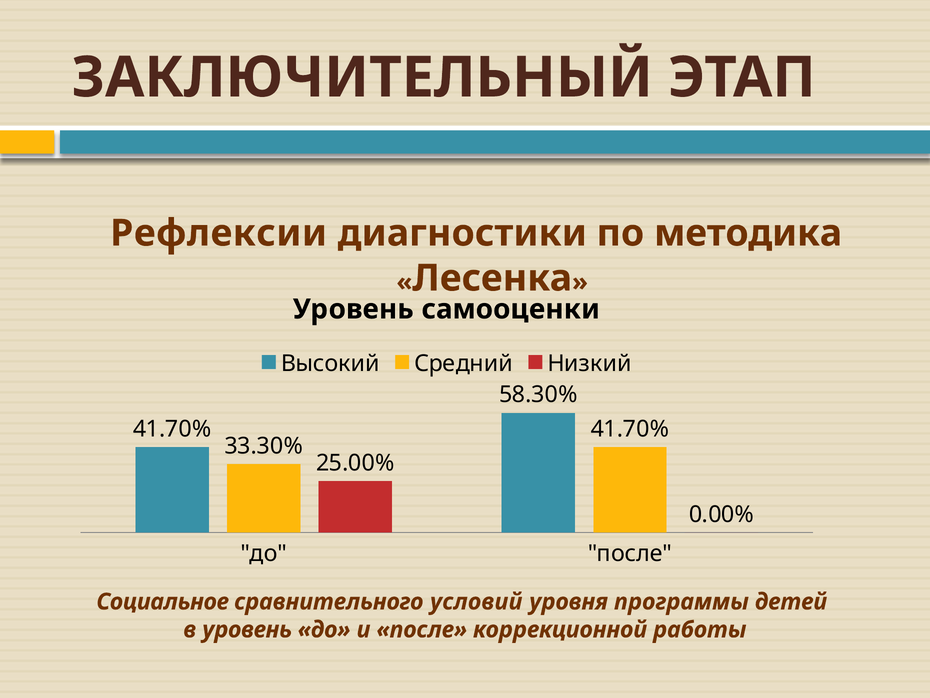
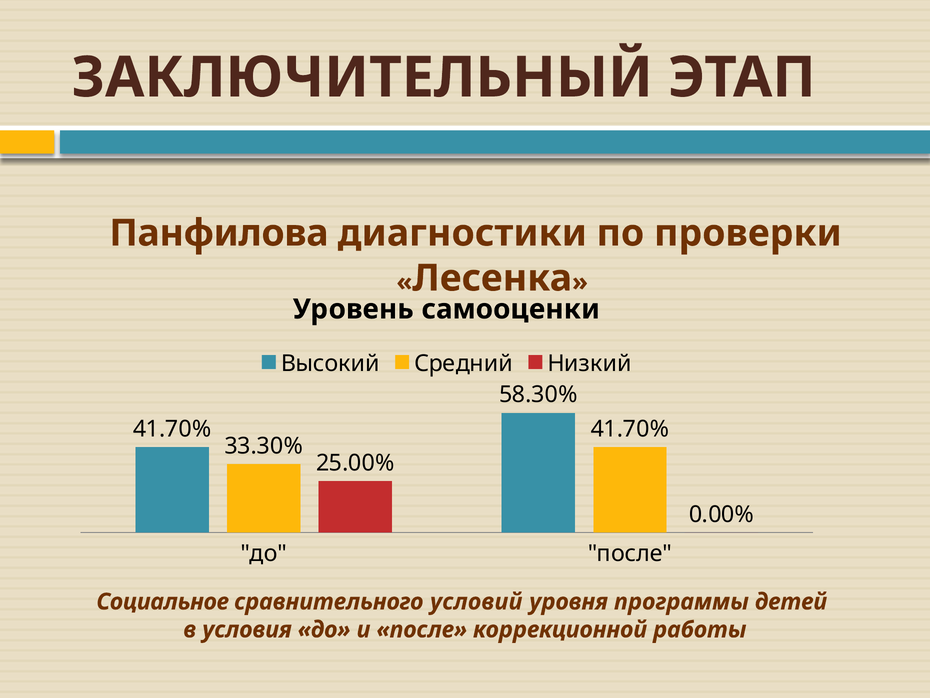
Рефлексии: Рефлексии -> Панфилова (219, 233)
методика: методика -> проверки (748, 233)
в уровень: уровень -> условия (247, 629)
